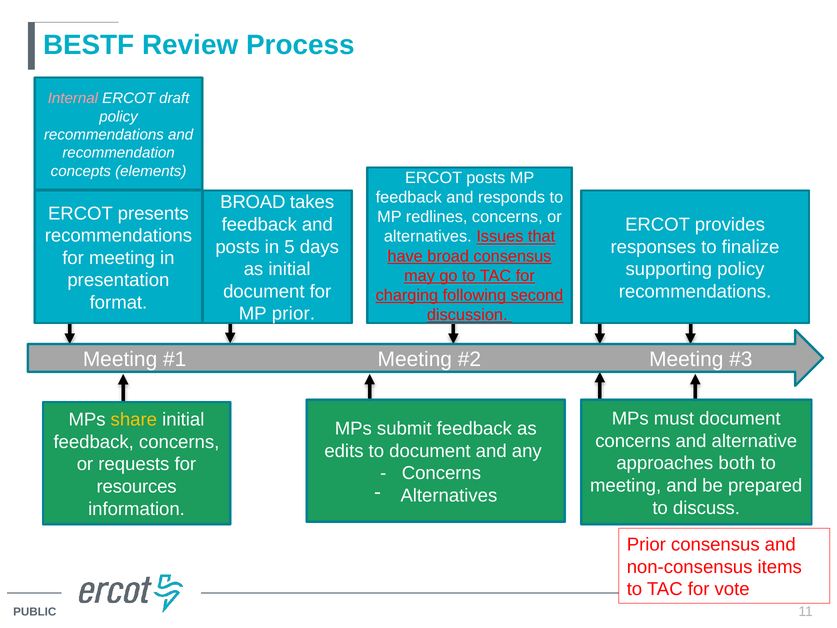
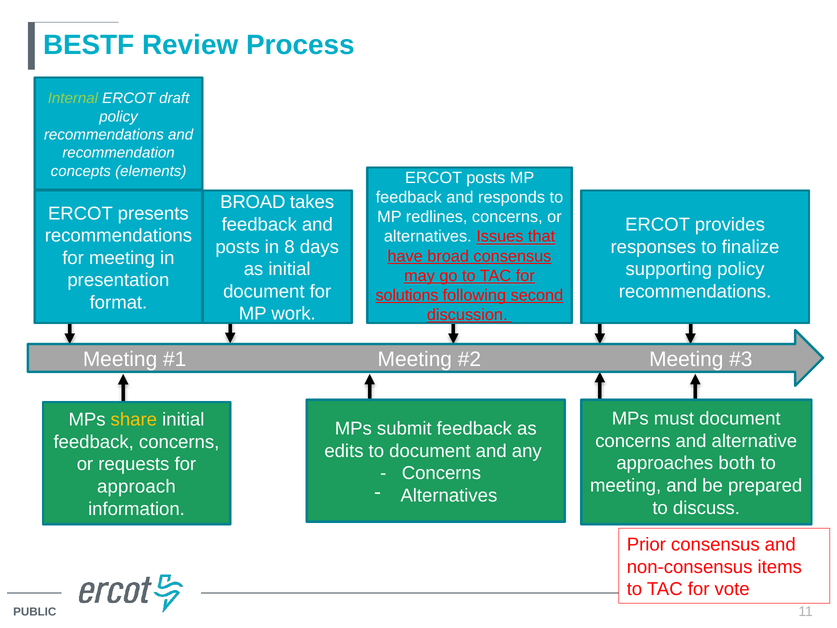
Internal colour: pink -> light green (73, 98)
5: 5 -> 8 (290, 247)
charging: charging -> solutions (407, 295)
MP prior: prior -> work (294, 314)
resources: resources -> approach (136, 486)
